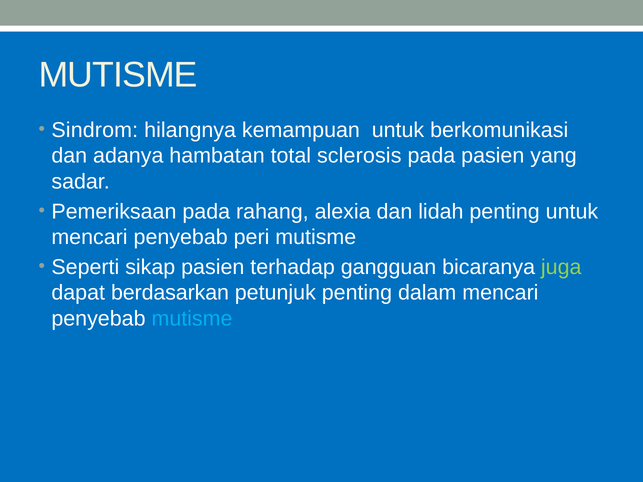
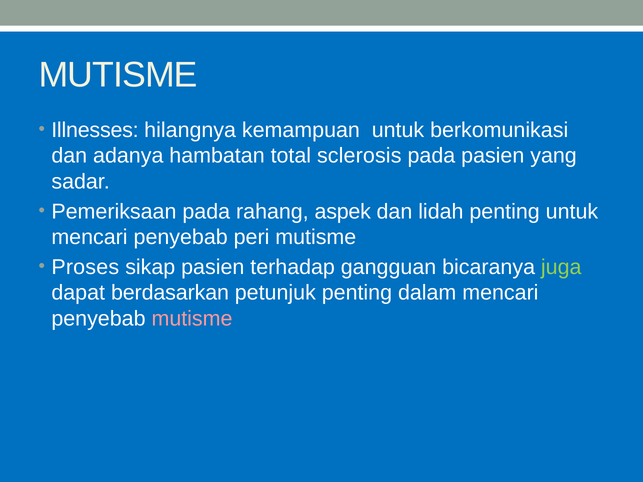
Sindrom: Sindrom -> Illnesses (95, 130)
alexia: alexia -> aspek (343, 212)
Seperti: Seperti -> Proses (85, 267)
mutisme colour: light blue -> pink (192, 319)
